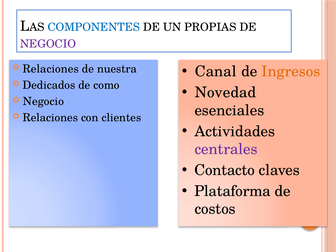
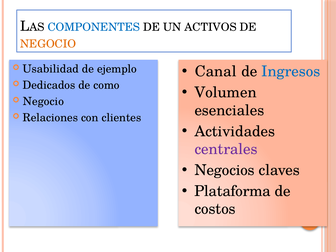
PROPIAS: PROPIAS -> ACTIVOS (210, 27)
NEGOCIO colour: purple -> orange (48, 44)
Ingresos colour: orange -> blue (291, 72)
Relaciones: Relaciones -> Usabilidad (51, 69)
nuestra: nuestra -> ejemplo (117, 69)
Novedad: Novedad -> Volumen (226, 92)
Contacto: Contacto -> Negocios (225, 170)
